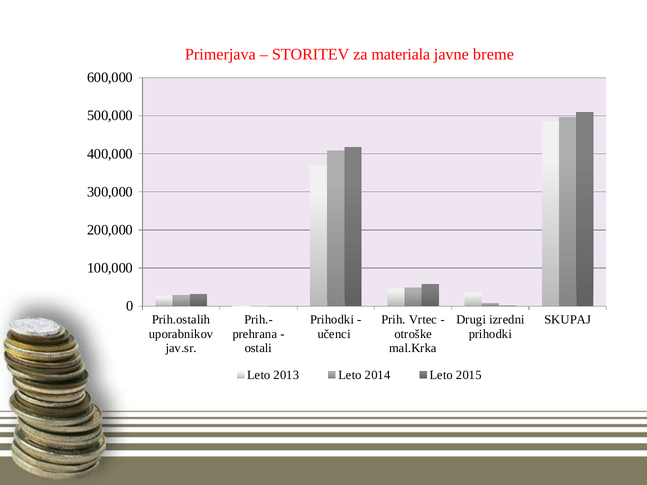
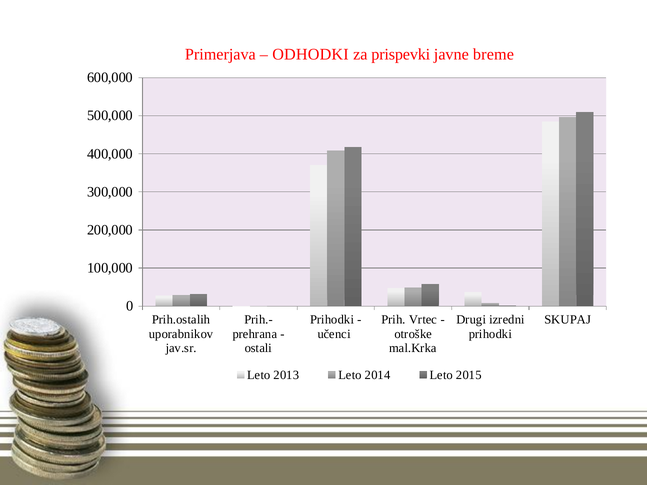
STORITEV: STORITEV -> ODHODKI (310, 54)
materiala: materiala -> prispevki (401, 54)
